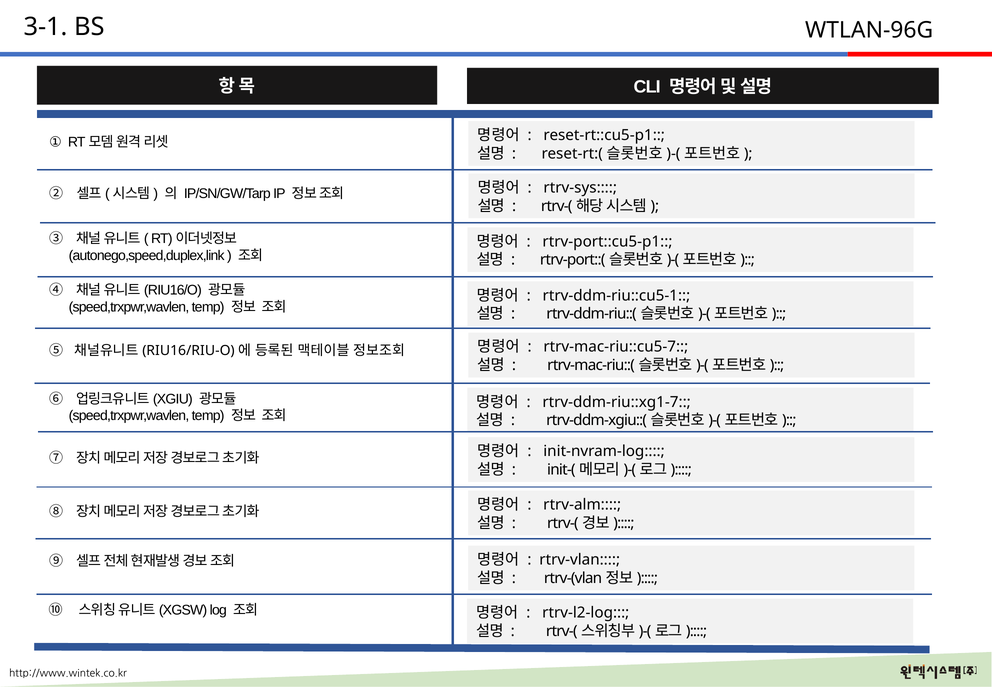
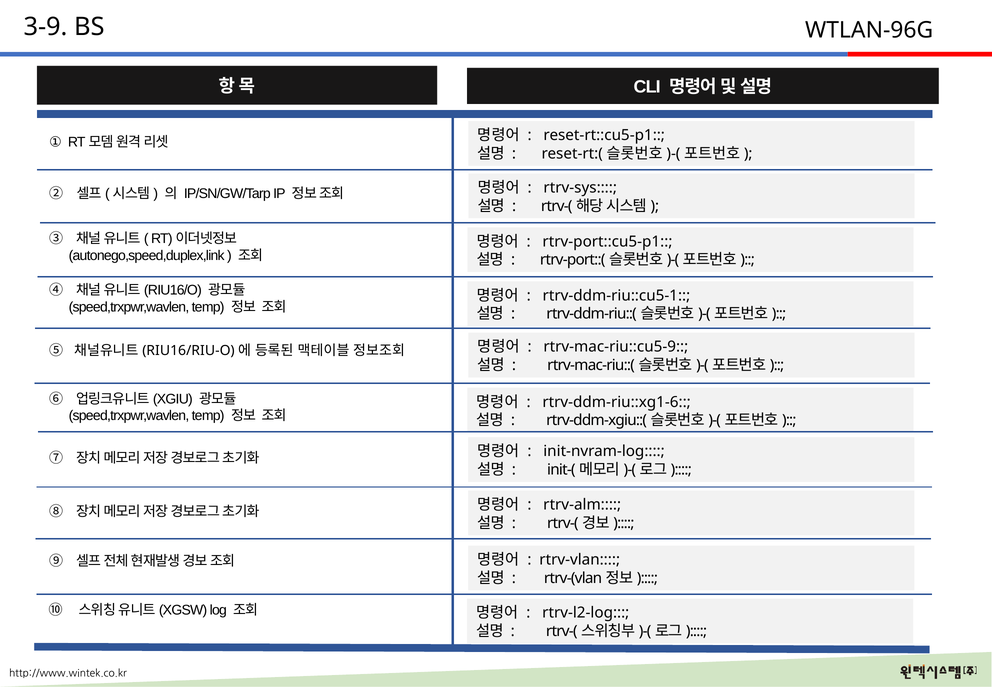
3-1: 3-1 -> 3-9 (46, 27)
rtrv-mac-riu::cu5-7: rtrv-mac-riu::cu5-7 -> rtrv-mac-riu::cu5-9 (616, 347)
rtrv-ddm-riu::xg1-7: rtrv-ddm-riu::xg1-7 -> rtrv-ddm-riu::xg1-6 (617, 402)
